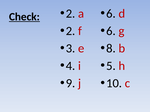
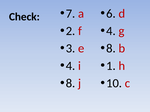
Check underline: present -> none (24, 17)
2: 2 -> 7 (71, 14)
6: 6 -> 4 (111, 31)
5: 5 -> 1 (111, 66)
9: 9 -> 8 (71, 84)
